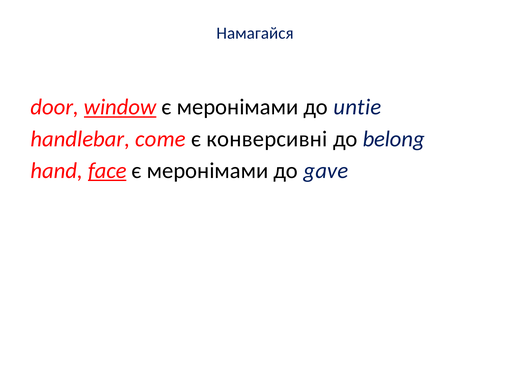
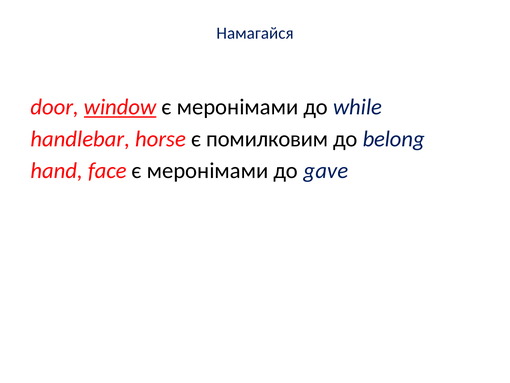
untie: untie -> while (358, 107)
come: come -> horse (161, 139)
конверсивні: конверсивні -> помилковим (267, 139)
face underline: present -> none (107, 170)
